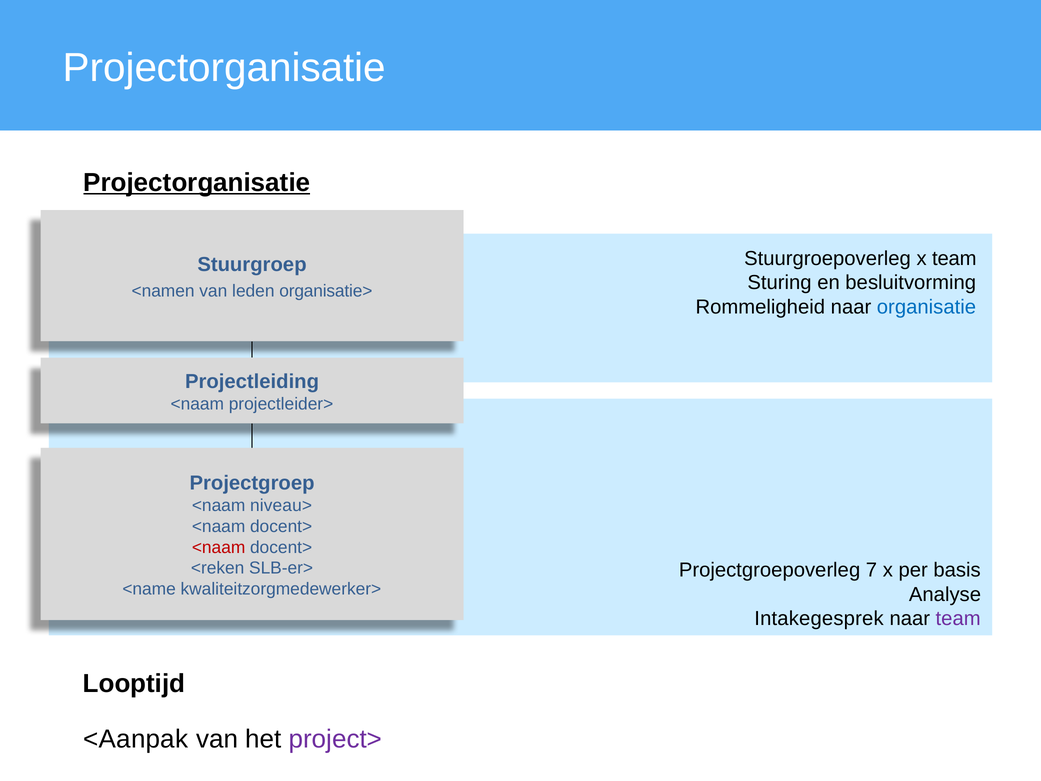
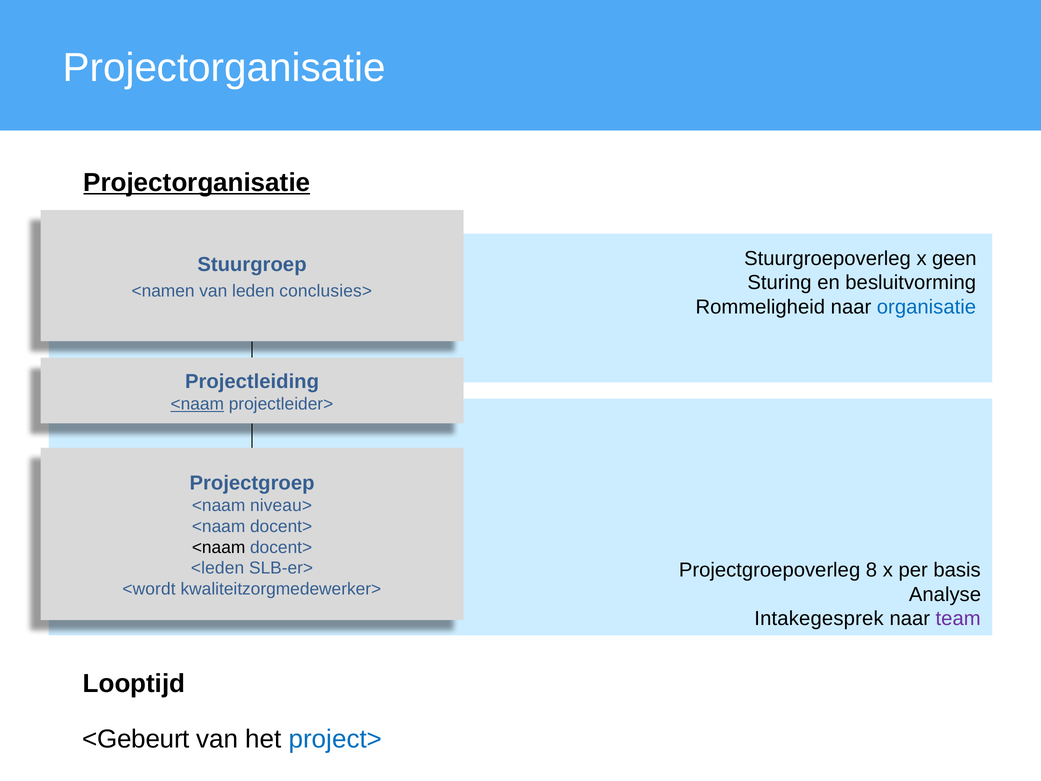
x team: team -> geen (954, 258)
organisatie>: organisatie> -> conclusies> (326, 291)
<naam underline: none -> present (197, 404)
<naam colour: red -> black (219, 547)
<reken: <reken -> <leden (218, 568)
7: 7 -> 8 (871, 570)
<name: <name -> <wordt (149, 589)
<Aanpak: <Aanpak -> <Gebeurt (136, 739)
project> colour: purple -> blue (335, 739)
